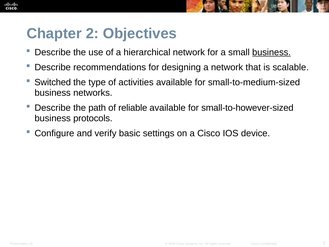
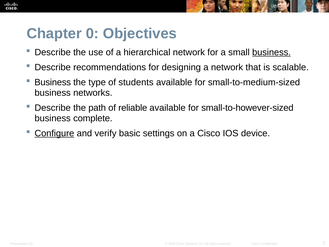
Chapter 2: 2 -> 0 (92, 33)
Switched: Switched -> Business (53, 82)
activities: activities -> students (136, 82)
protocols: protocols -> complete (93, 118)
Configure underline: none -> present (54, 133)
